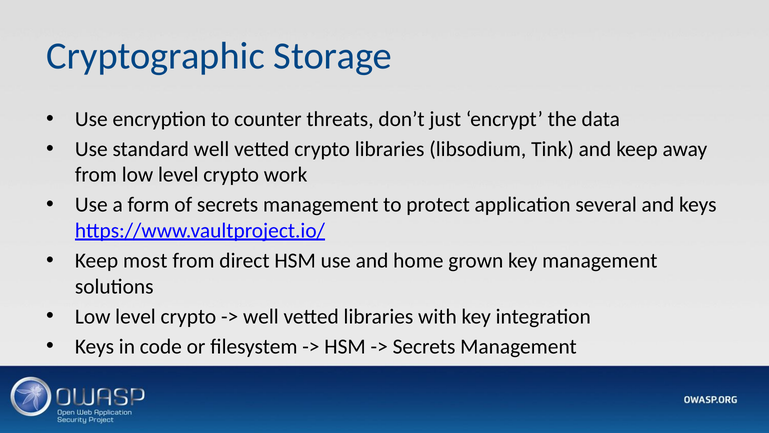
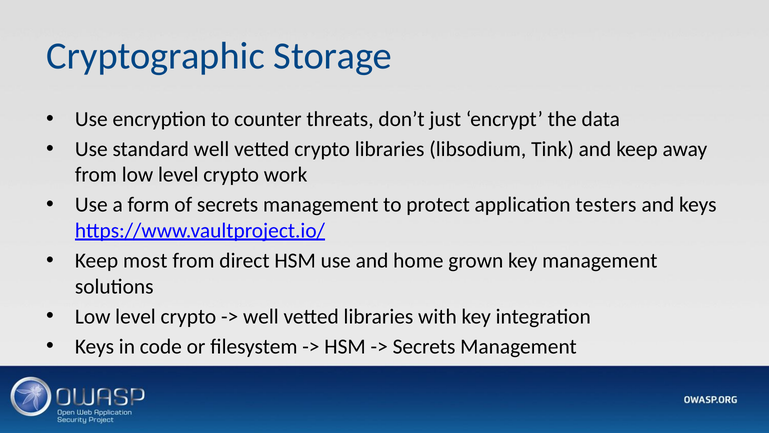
several: several -> testers (606, 205)
